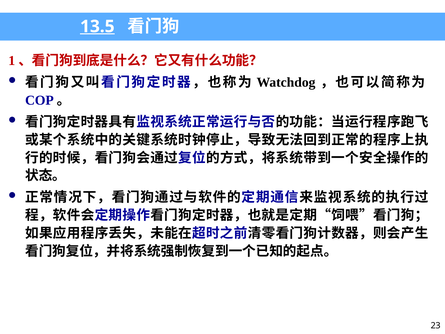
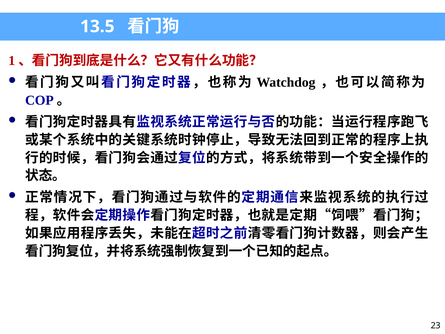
13.5 underline: present -> none (97, 26)
